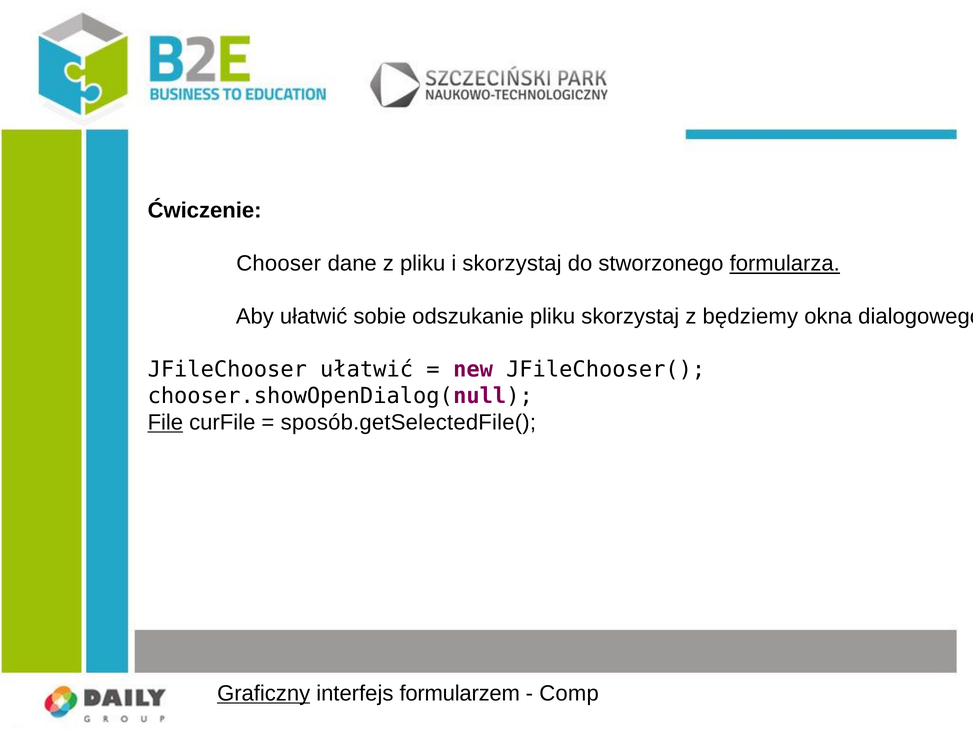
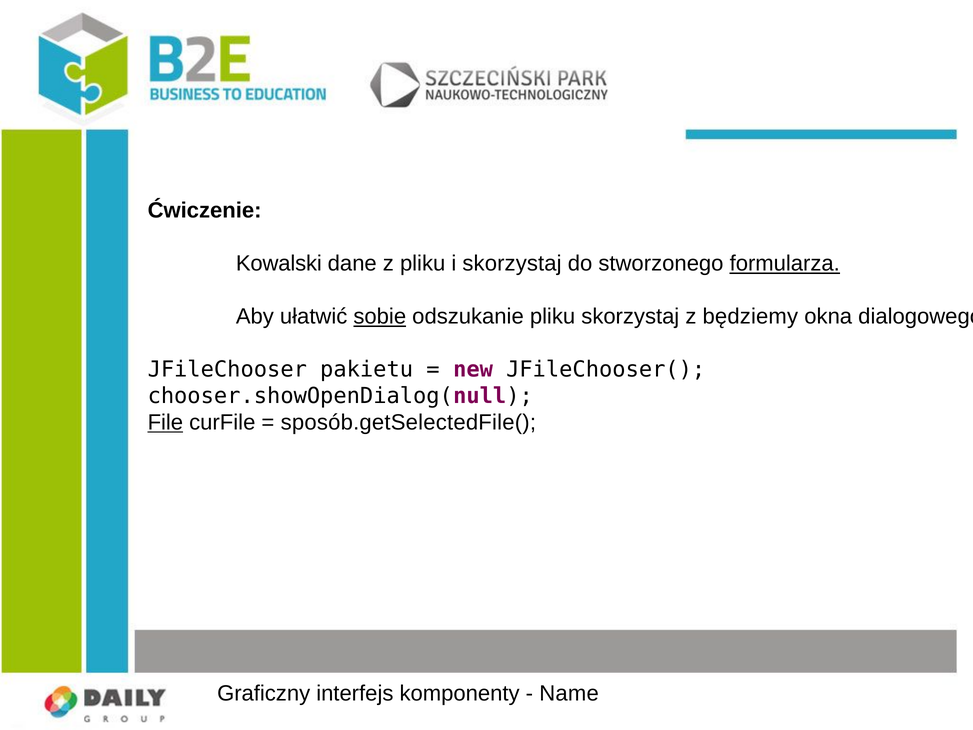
Chooser: Chooser -> Kowalski (279, 264)
sobie underline: none -> present (380, 316)
JFileChooser ułatwić: ułatwić -> pakietu (367, 369)
Graficzny underline: present -> none (264, 693)
formularzem: formularzem -> komponenty (460, 693)
Comp: Comp -> Name (569, 693)
